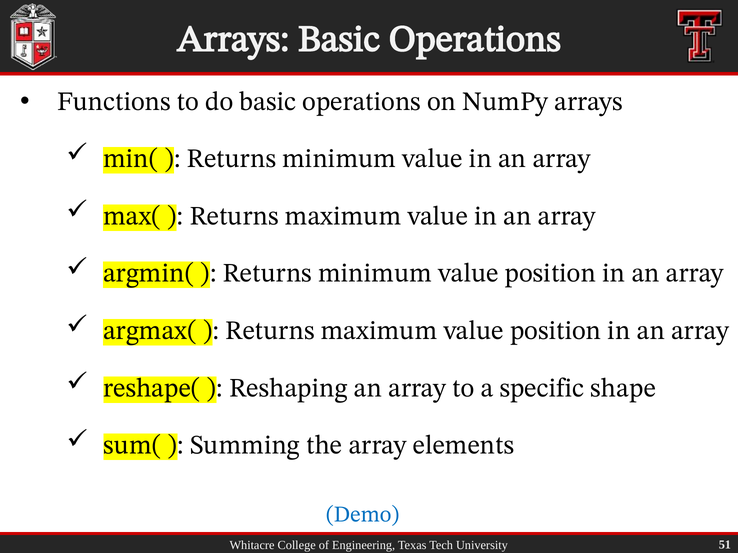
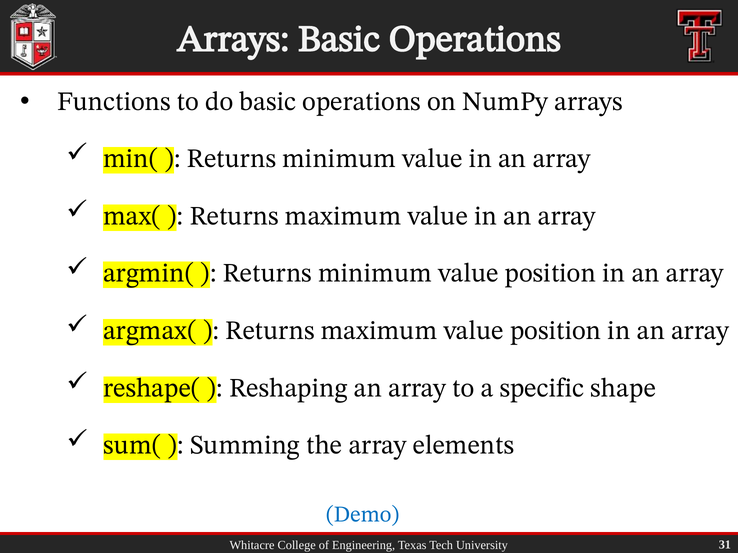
51: 51 -> 31 (725, 545)
